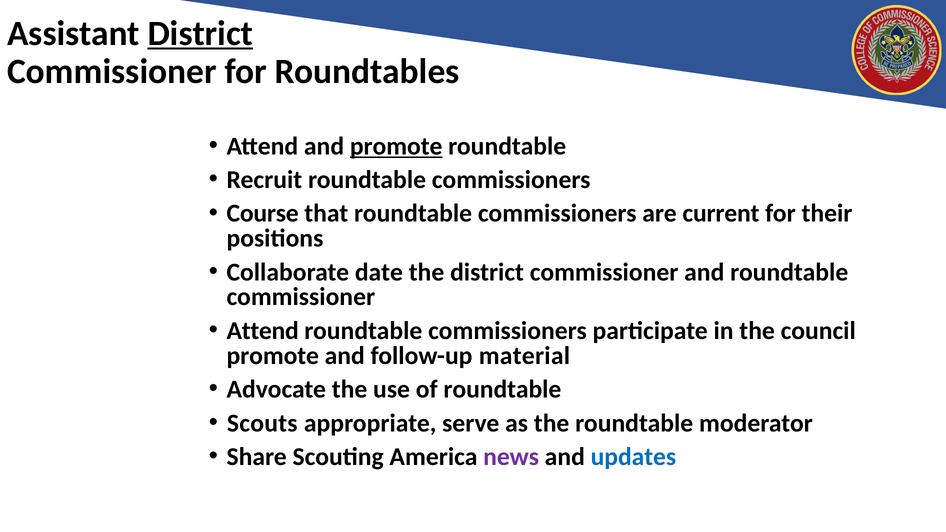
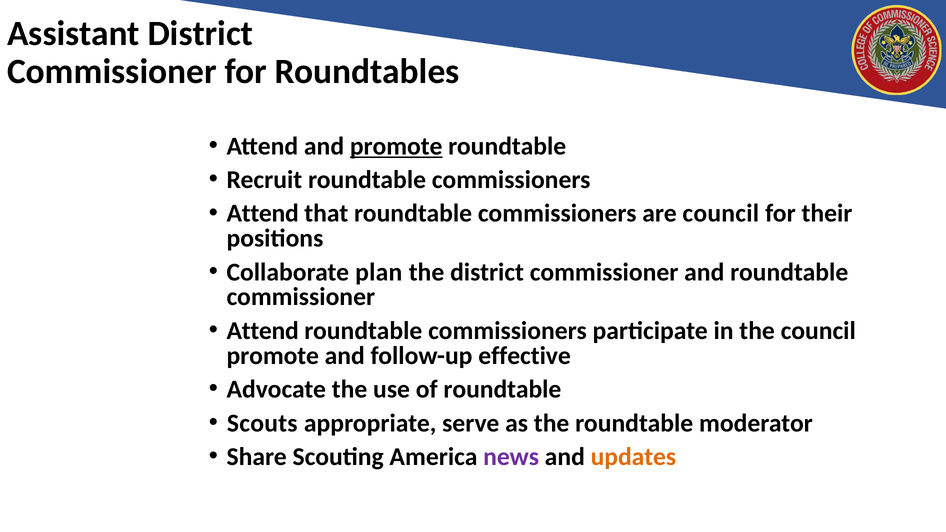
District underline: present -> none (200, 33)
Course: Course -> Attend (263, 214)
are current: current -> council (721, 214)
date: date -> plan (379, 272)
material: material -> effective (525, 356)
updates colour: blue -> orange (633, 457)
